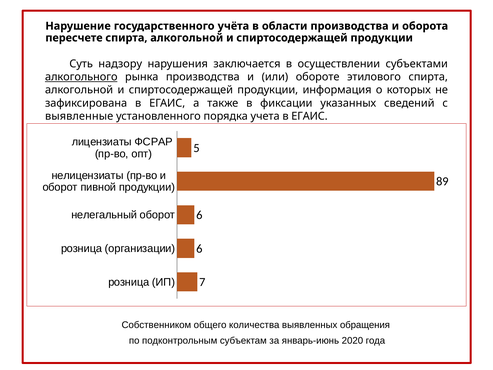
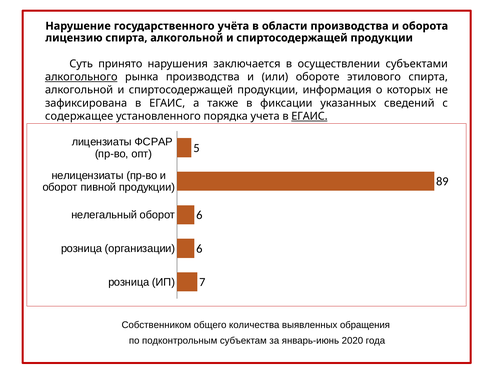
пересчете: пересчете -> лицензию (74, 38)
надзору: надзору -> принято (120, 64)
выявленные: выявленные -> содержащее (79, 116)
ЕГАИС underline: none -> present (309, 116)
